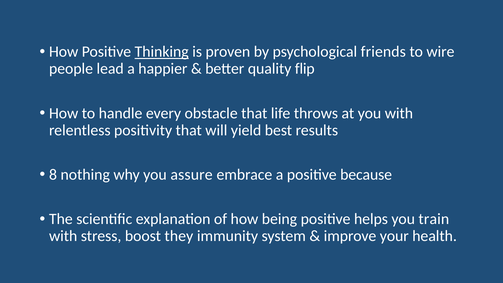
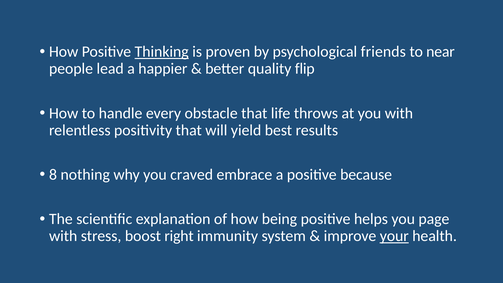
wire: wire -> near (440, 52)
assure: assure -> craved (192, 175)
train: train -> page (434, 219)
they: they -> right (179, 236)
your underline: none -> present (394, 236)
